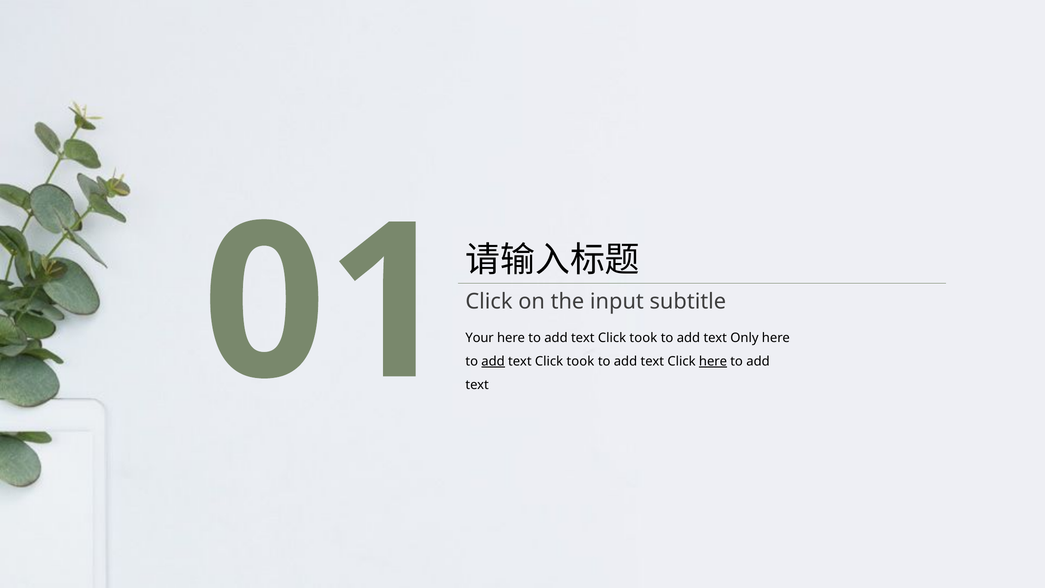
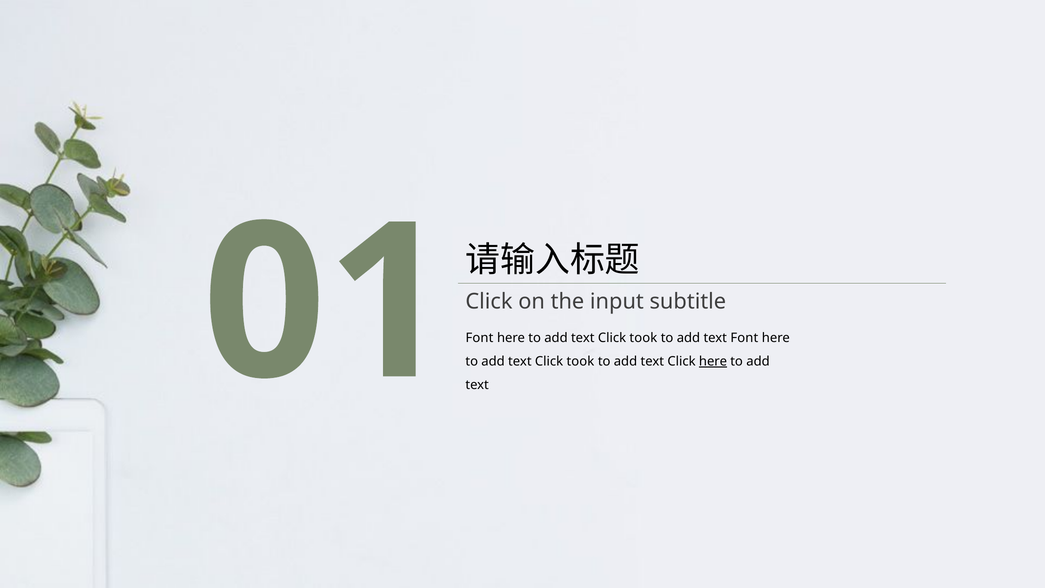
Your: Your -> Font (479, 338)
text Only: Only -> Font (744, 338)
add underline: present -> none (493, 361)
